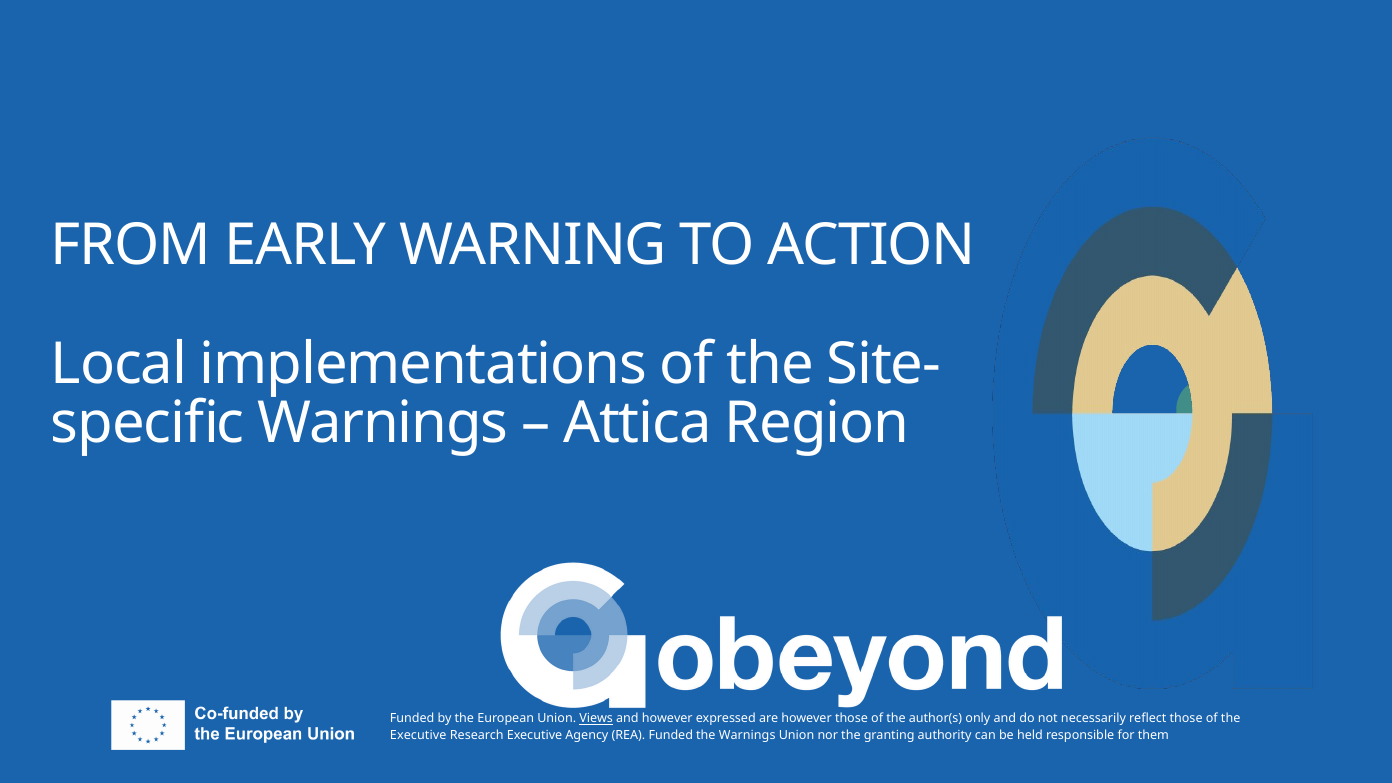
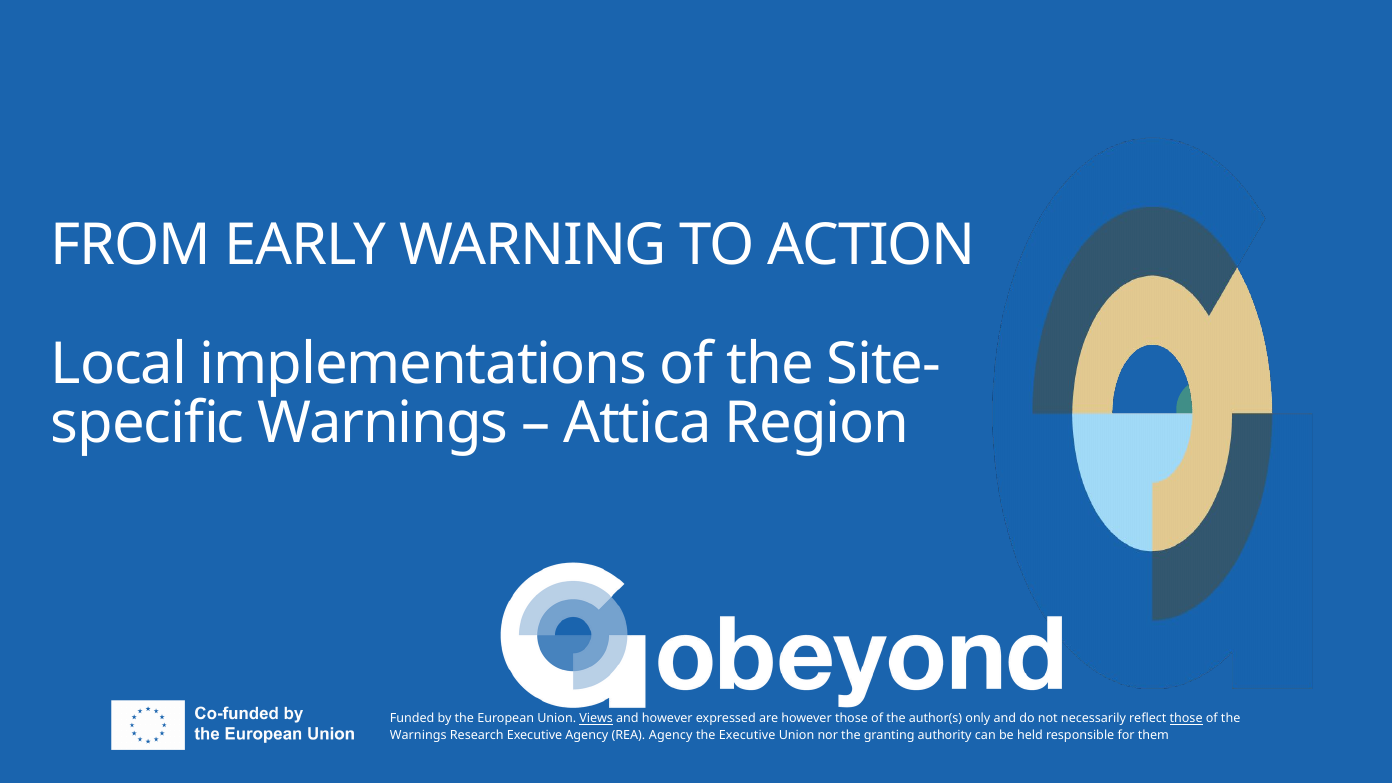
those underline: none -> present (1186, 719)
Executive: Executive -> Warnings (418, 735)
REA Funded: Funded -> Agency (671, 735)
the Warnings: Warnings -> Executive (747, 735)
